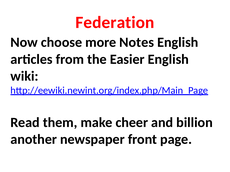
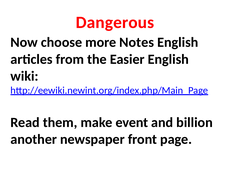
Federation: Federation -> Dangerous (115, 22)
cheer: cheer -> event (132, 123)
